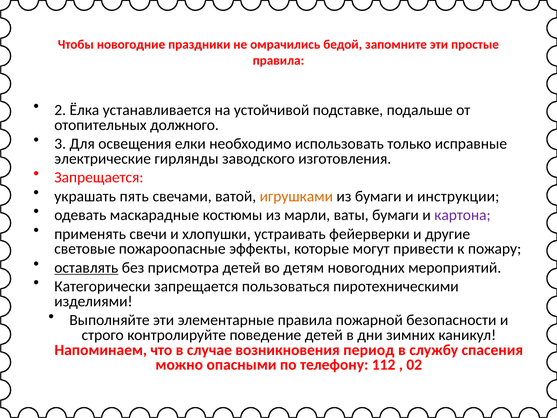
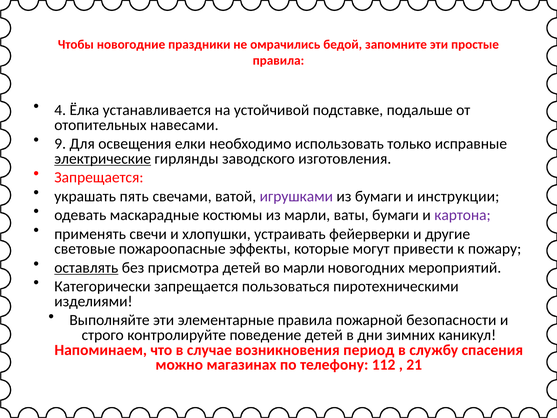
2: 2 -> 4 (60, 110)
должного: должного -> навесами (184, 125)
3: 3 -> 9 (60, 144)
электрические underline: none -> present (103, 159)
игрушками colour: orange -> purple (296, 196)
во детям: детям -> марли (304, 268)
опасными: опасными -> магазинах (242, 365)
02: 02 -> 21 (414, 365)
